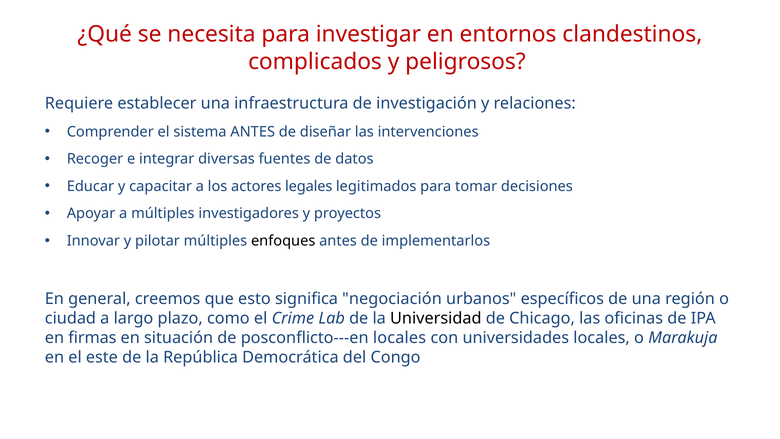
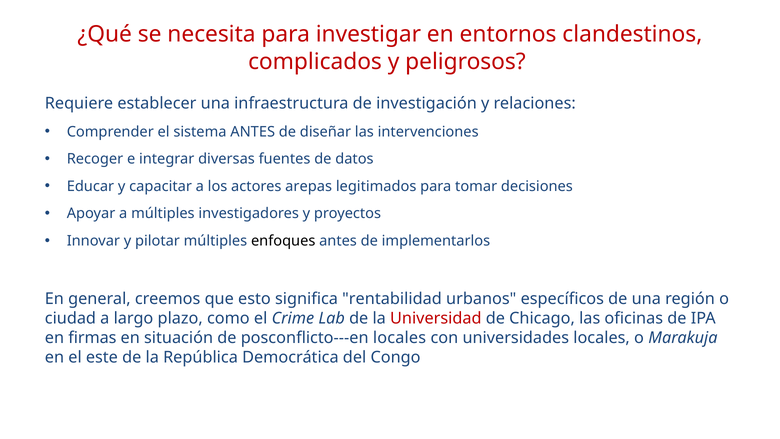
legales: legales -> arepas (309, 186)
negociación: negociación -> rentabilidad (392, 298)
Universidad colour: black -> red (436, 318)
